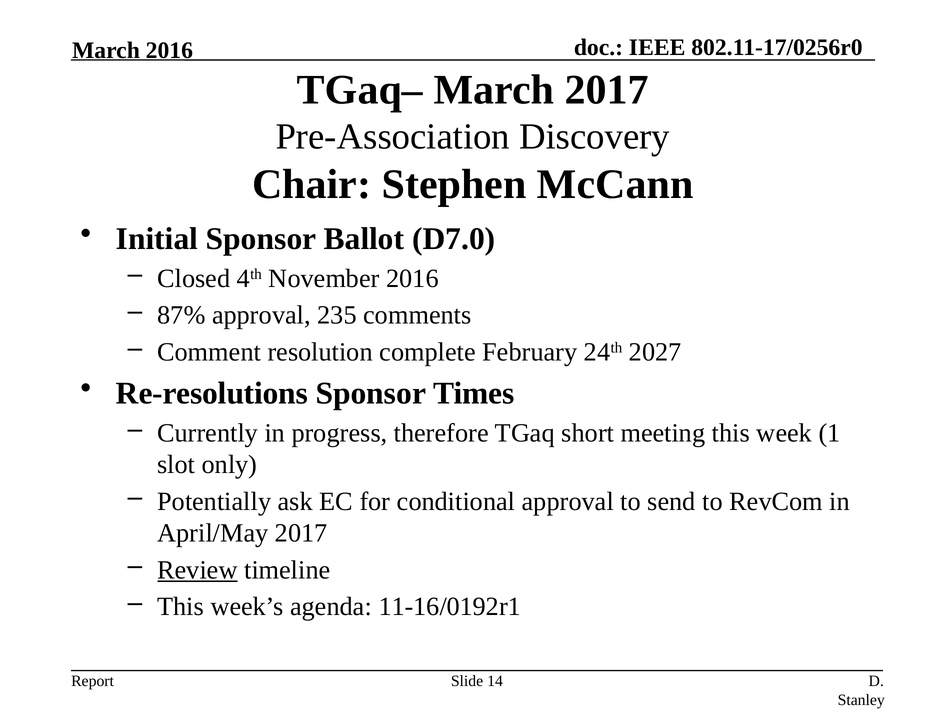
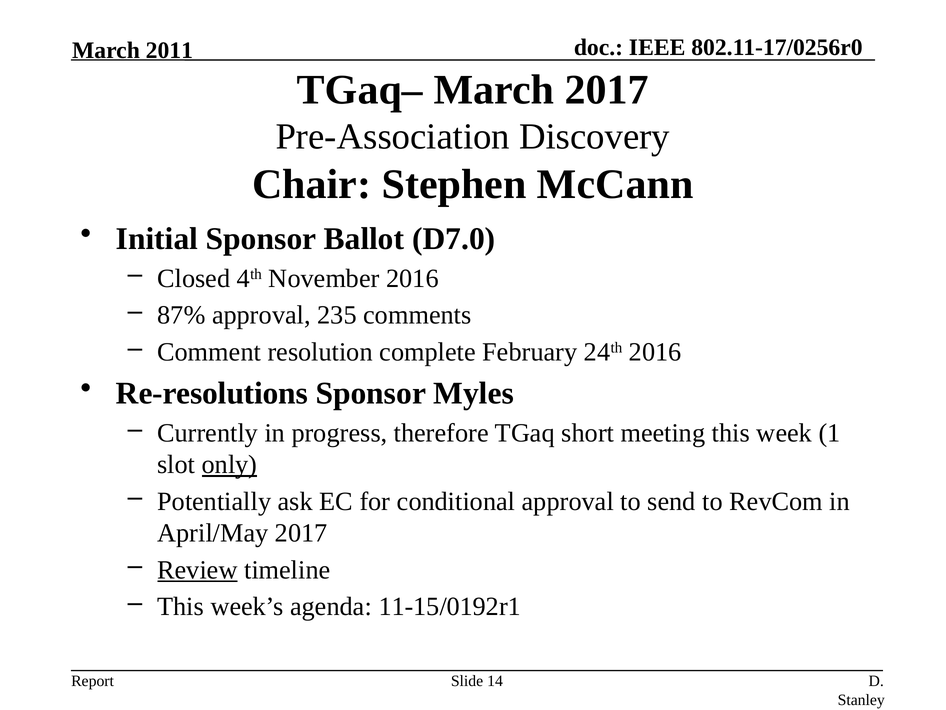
March 2016: 2016 -> 2011 (169, 51)
24th 2027: 2027 -> 2016 (655, 352)
Times: Times -> Myles (474, 393)
only underline: none -> present (230, 464)
11-16/0192r1: 11-16/0192r1 -> 11-15/0192r1 (450, 606)
